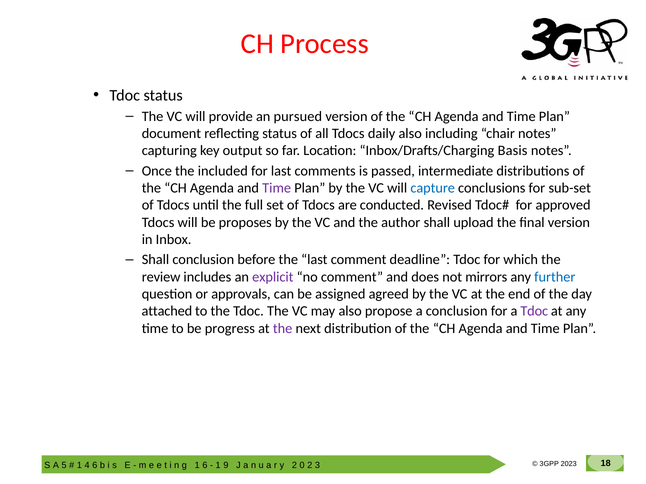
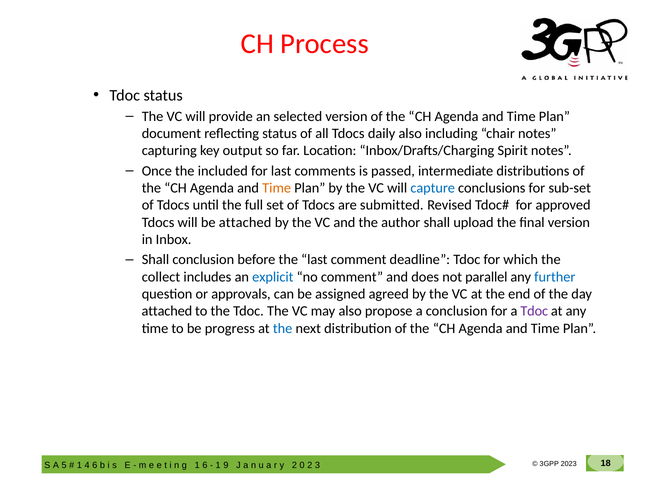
pursued: pursued -> selected (298, 116)
Basis: Basis -> Spirit (513, 151)
Time colour: purple -> orange (277, 188)
conducted: conducted -> submitted (392, 205)
be proposes: proposes -> attached (245, 223)
review: review -> collect (161, 277)
explicit colour: purple -> blue (273, 277)
mirrors: mirrors -> parallel (486, 277)
the colour: purple -> blue (283, 329)
